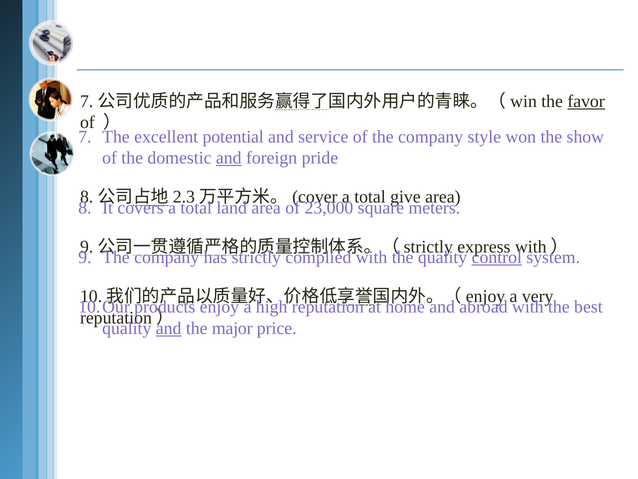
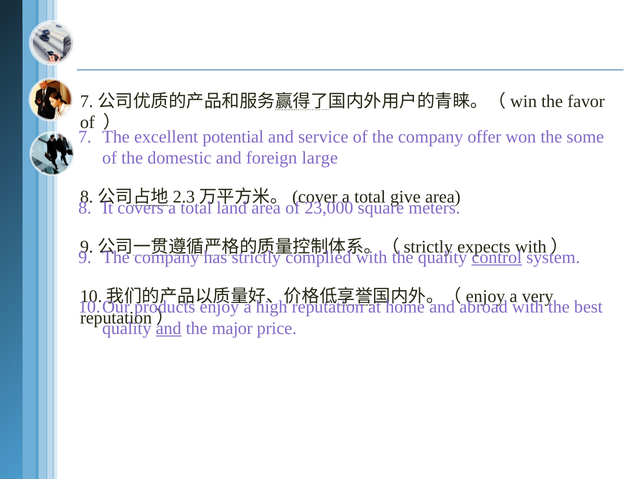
favor underline: present -> none (586, 101)
style: style -> offer (484, 137)
show: show -> some (585, 137)
and underline: present -> none (229, 158)
pride: pride -> large (320, 158)
express: express -> expects (484, 246)
